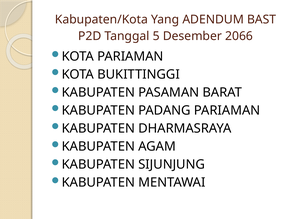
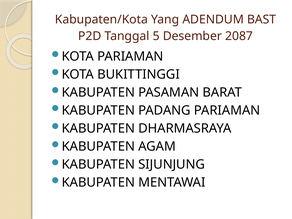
2066: 2066 -> 2087 (239, 36)
